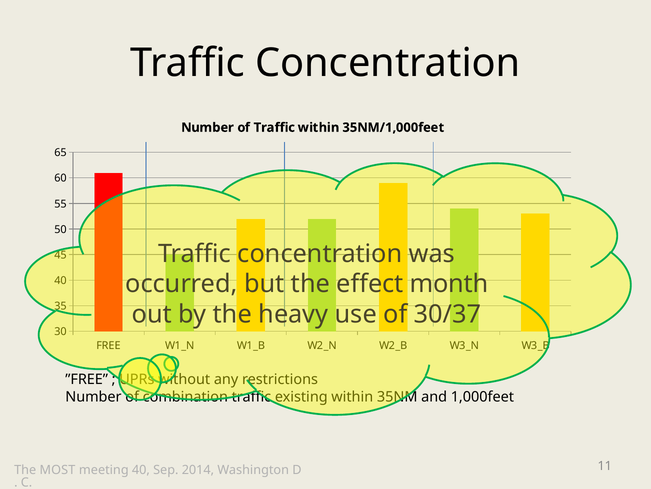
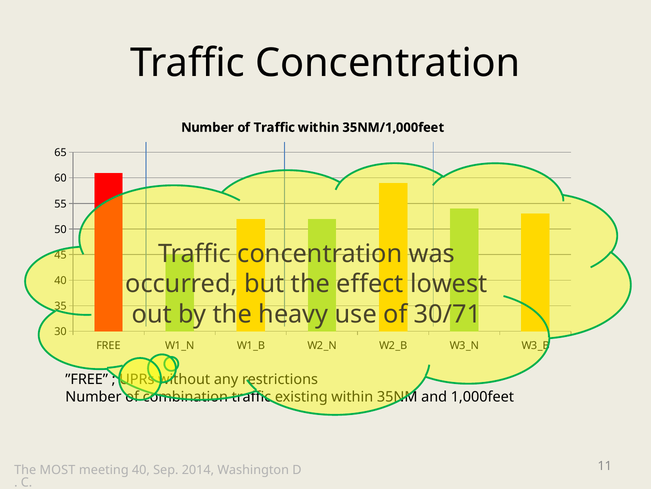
month: month -> lowest (449, 284)
30/37: 30/37 -> 30/71 (448, 314)
